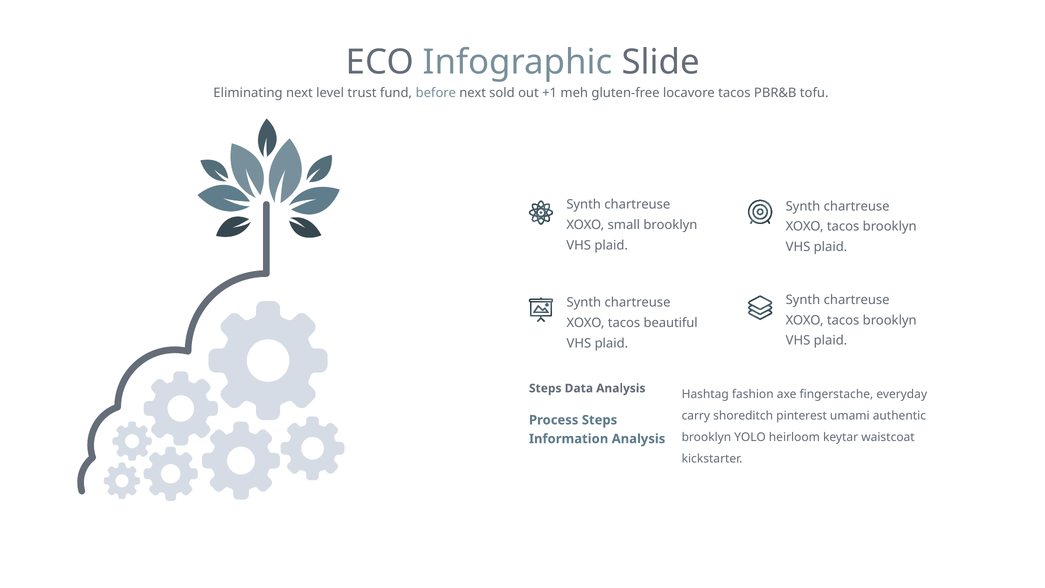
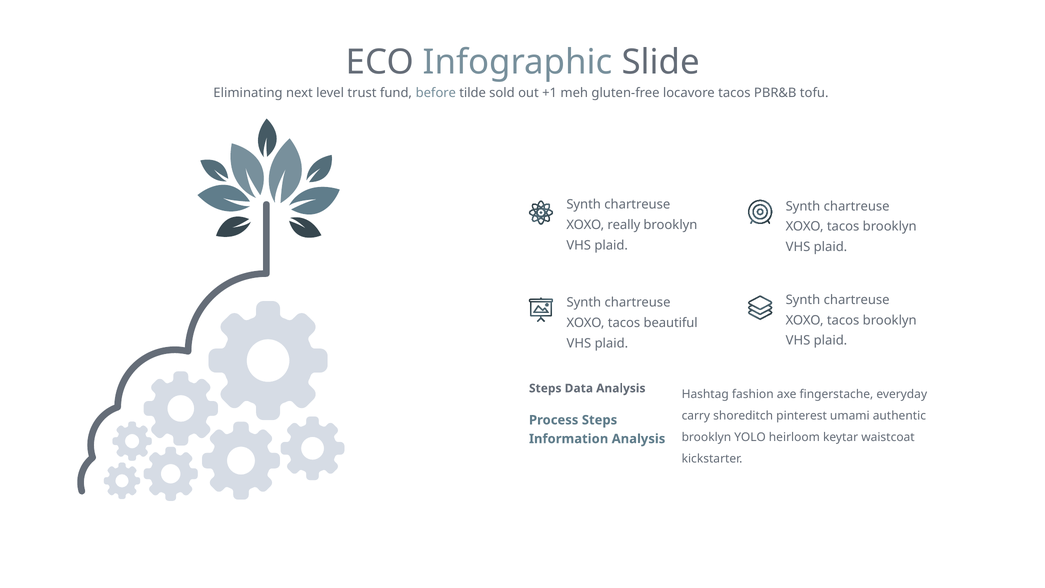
before next: next -> tilde (473, 93)
small: small -> really (624, 225)
